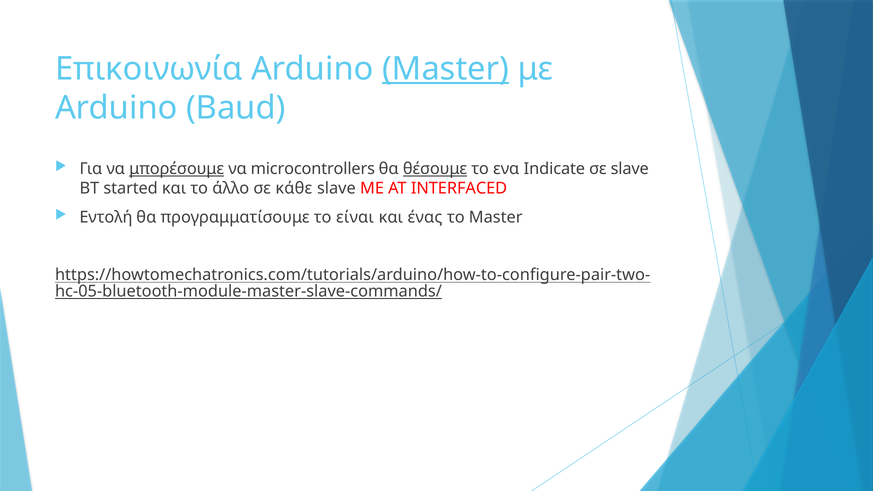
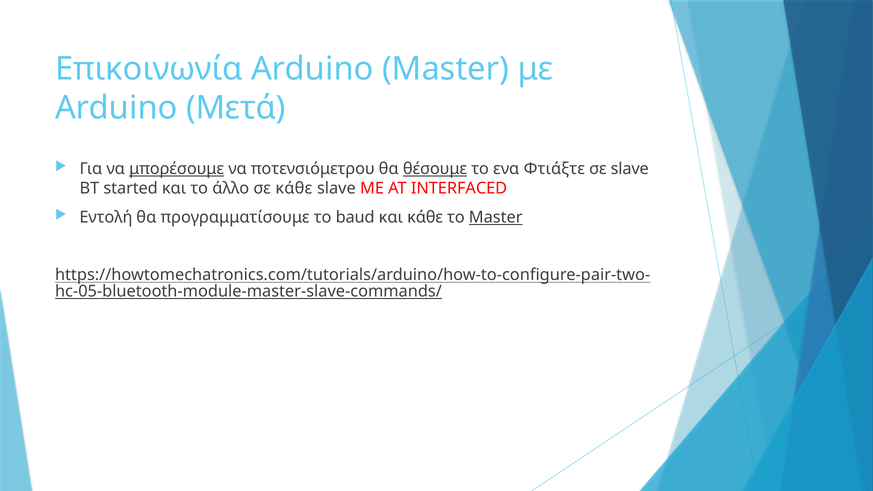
Master underline: present -> none (446, 69)
Baud: Baud -> Μετά (236, 108)
microcontrollers: microcontrollers -> ποτενσιόμετρου (313, 169)
Indicate: Indicate -> Φτιάξτε (554, 169)
είναι: είναι -> baud (355, 217)
και ένας: ένας -> κάθε (425, 217)
Master underline: none -> present (496, 217)
